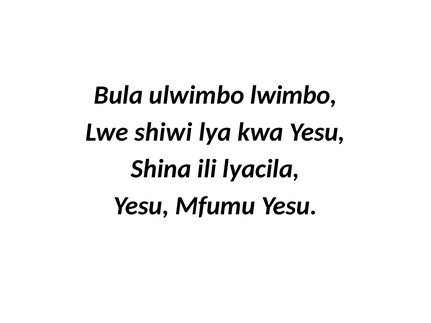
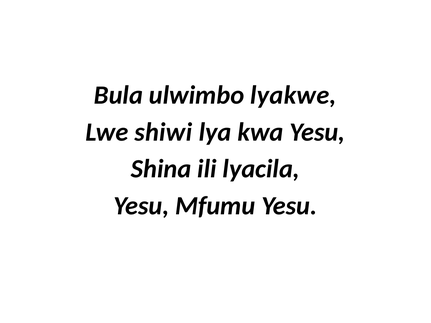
lwimbo: lwimbo -> lyakwe (293, 95)
